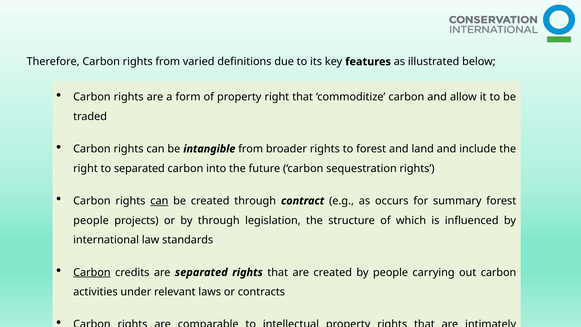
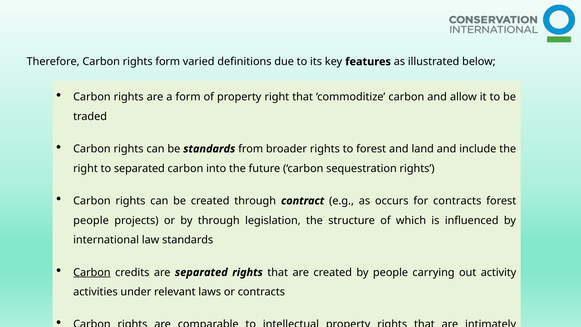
rights from: from -> form (168, 62)
be intangible: intangible -> standards (209, 149)
can underline: present -> none (159, 201)
for summary: summary -> contracts (457, 201)
out carbon: carbon -> activity (499, 272)
